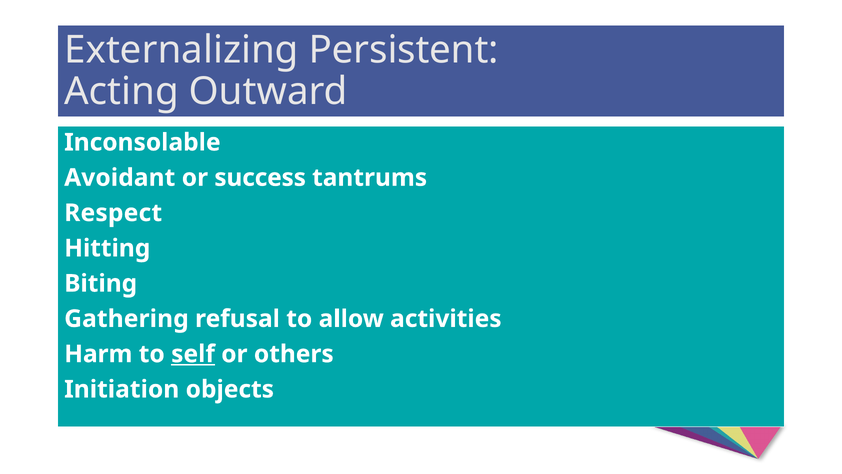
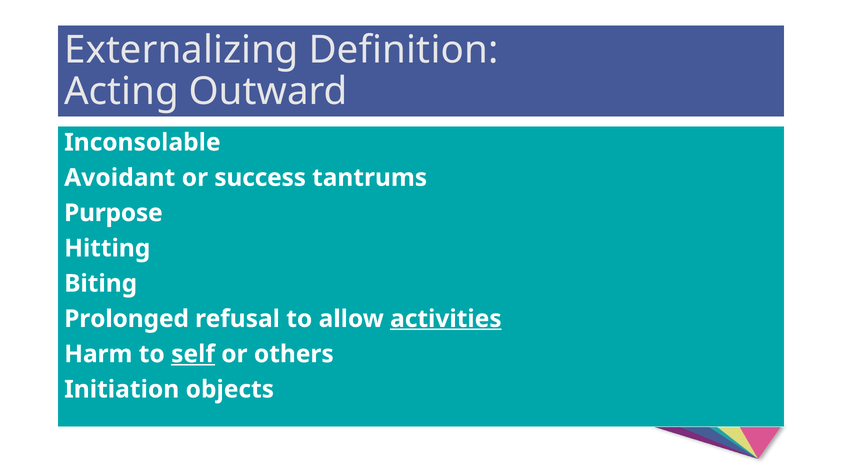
Persistent: Persistent -> Definition (404, 50)
Respect: Respect -> Purpose (113, 213)
Gathering: Gathering -> Prolonged (127, 319)
activities underline: none -> present (446, 319)
